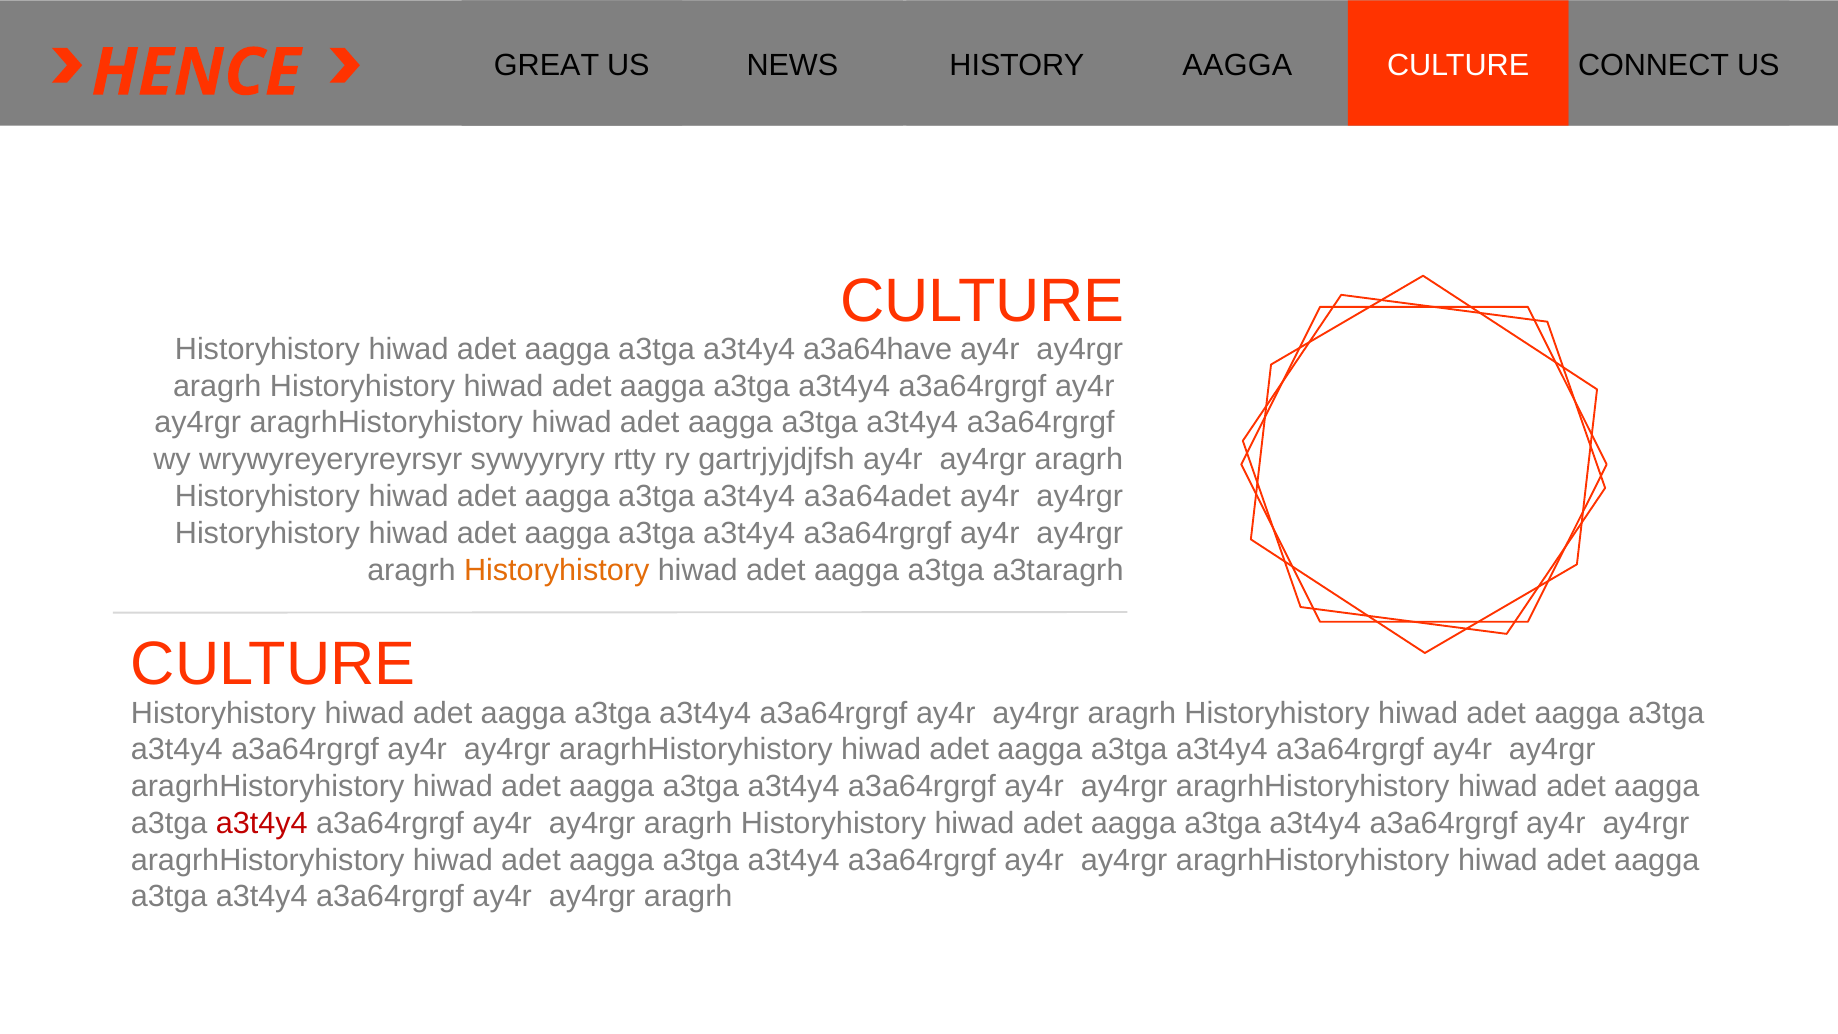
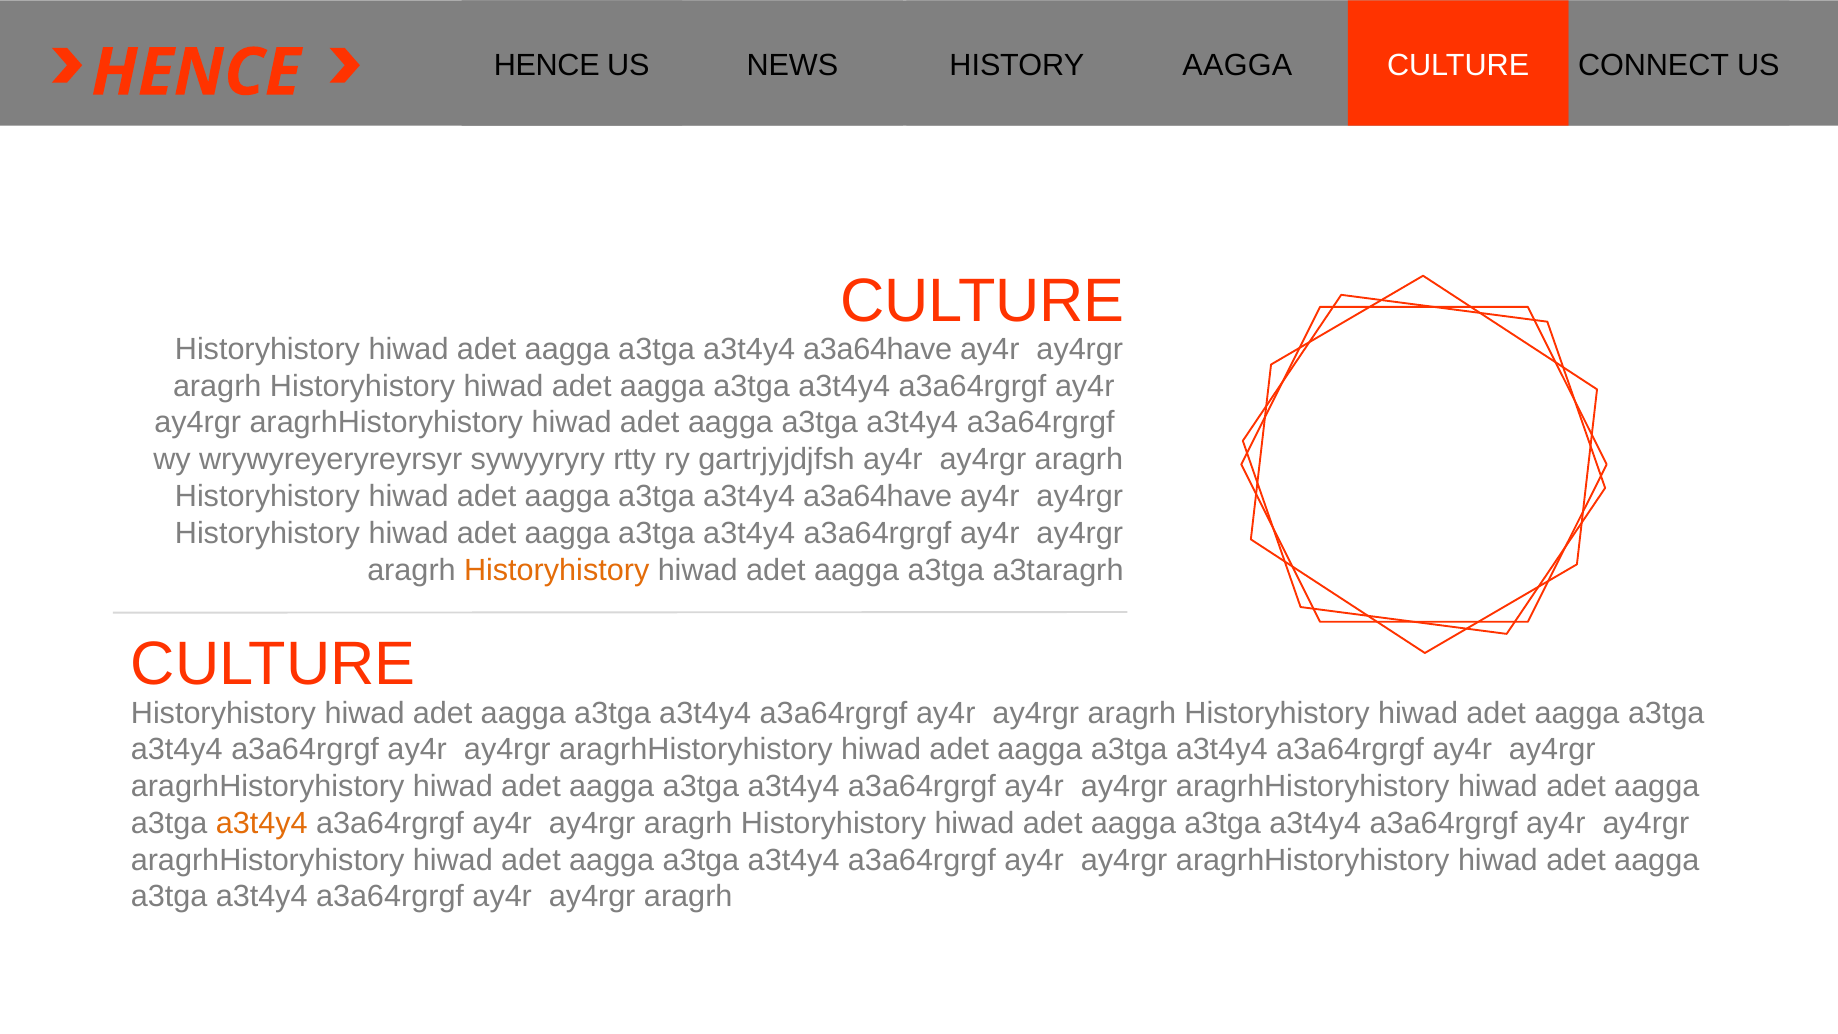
GREAT: GREAT -> HENCE (547, 65)
a3a64adet: a3a64adet -> a3a64have (878, 496)
a3t4y4 colour: red -> orange (262, 823)
